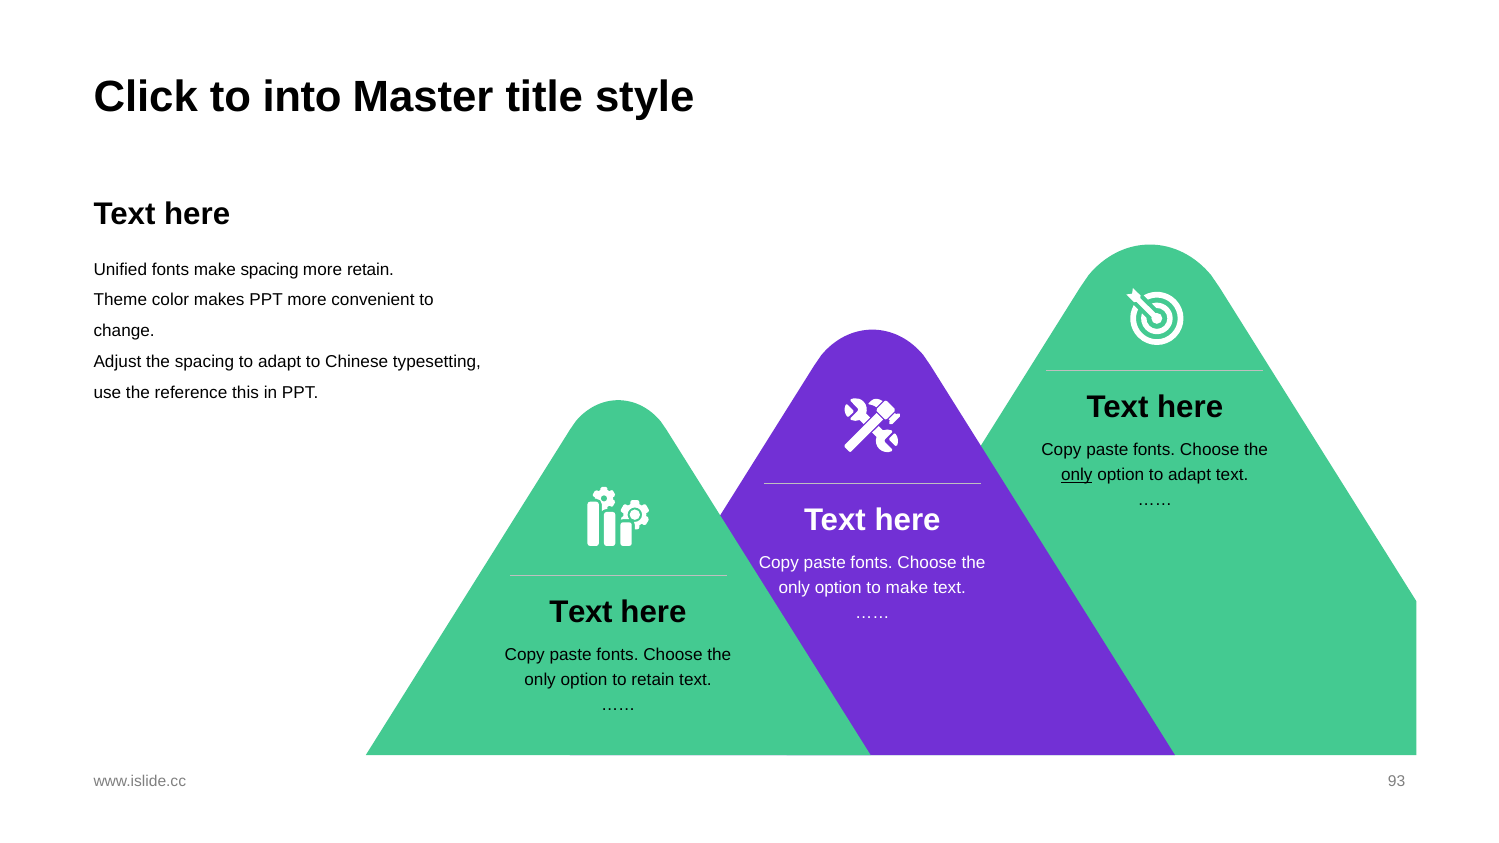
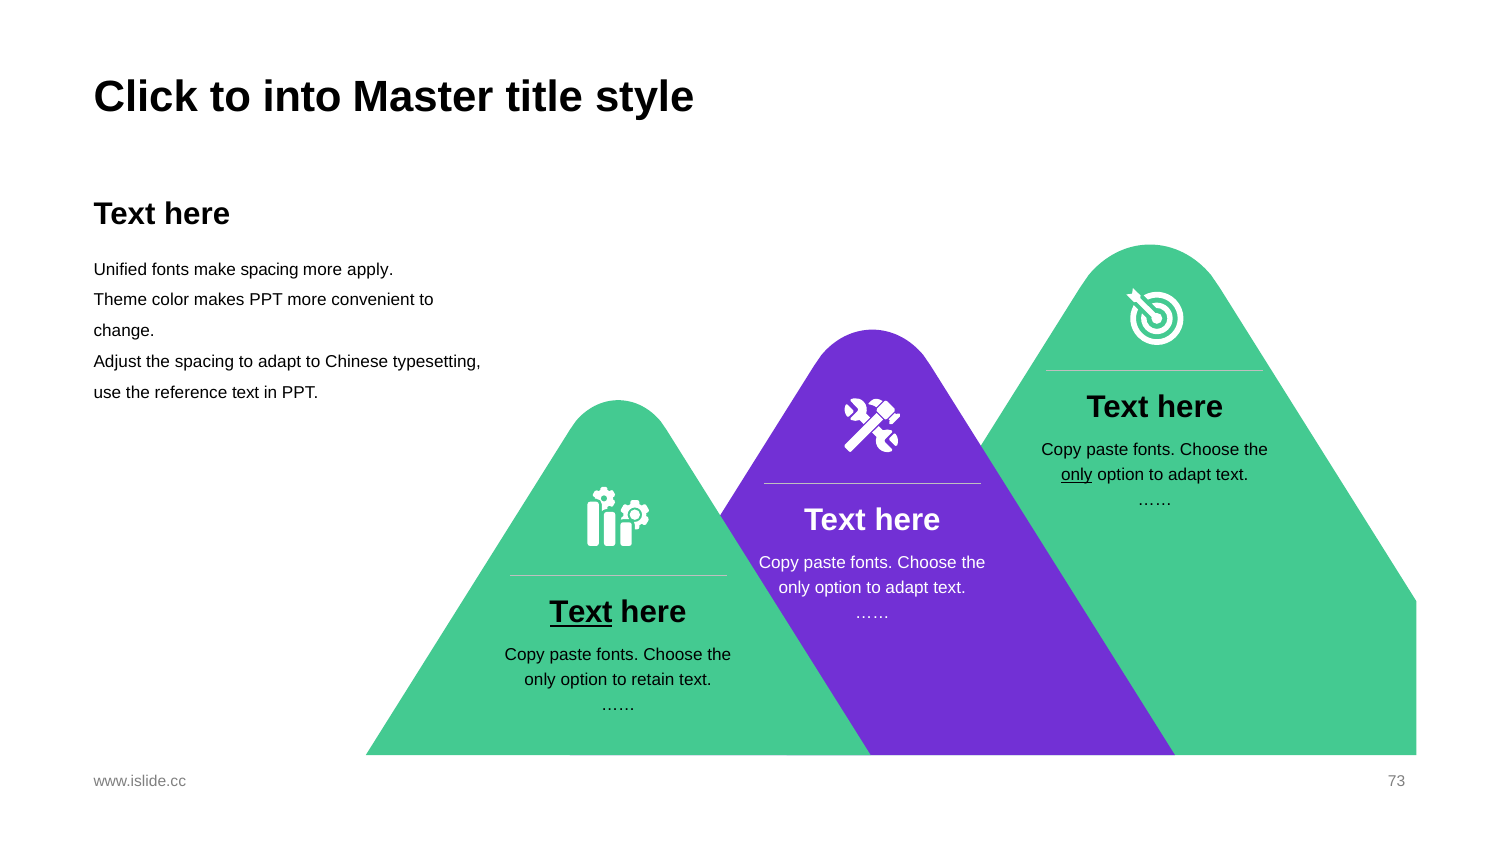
more retain: retain -> apply (370, 269)
reference this: this -> text (246, 393)
make: make -> adapt (907, 588)
Text underline: none -> present (581, 613)
93: 93 -> 73 (1397, 781)
